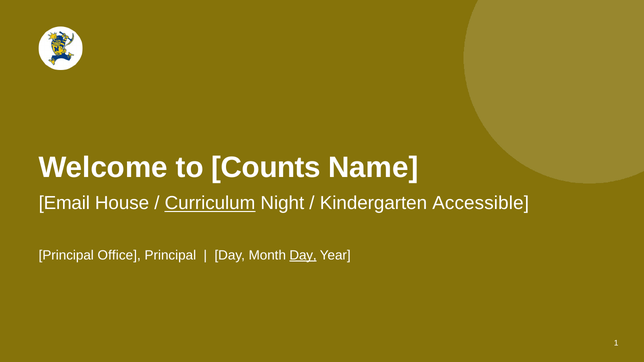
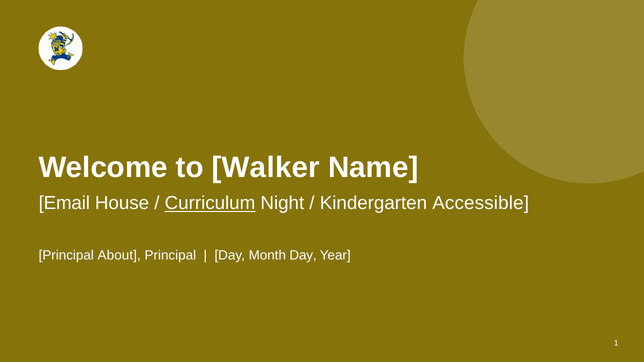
Counts: Counts -> Walker (266, 168)
Office: Office -> About (119, 255)
Day underline: present -> none (303, 255)
